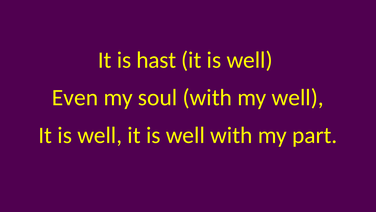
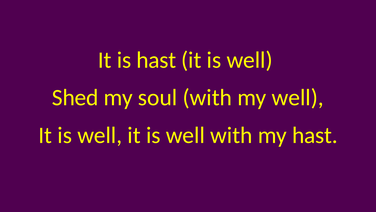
Even: Even -> Shed (75, 97)
my part: part -> hast (315, 135)
